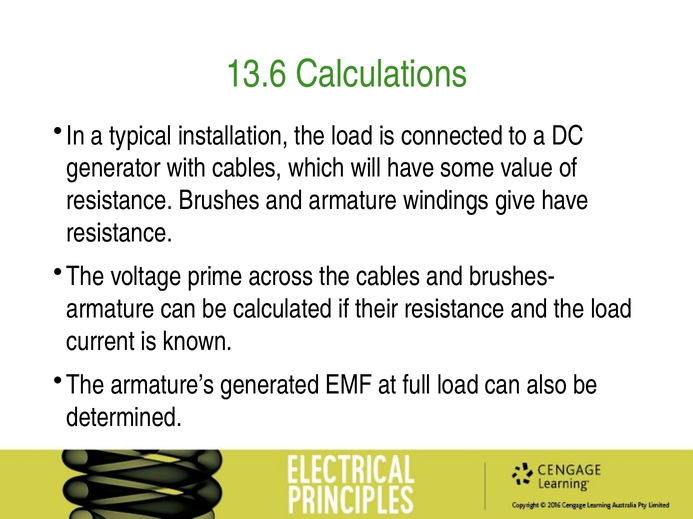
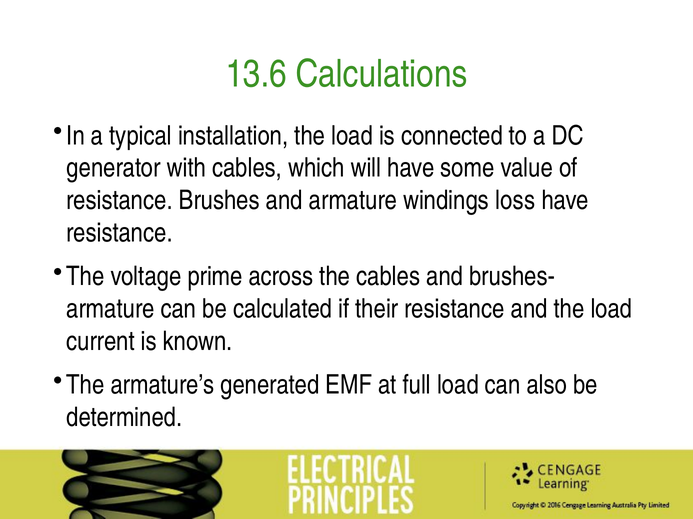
give: give -> loss (515, 201)
